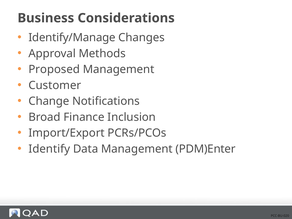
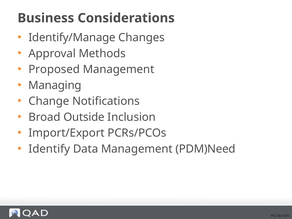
Customer: Customer -> Managing (55, 85)
Finance: Finance -> Outside (84, 117)
PDM)Enter: PDM)Enter -> PDM)Need (206, 149)
